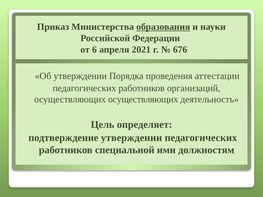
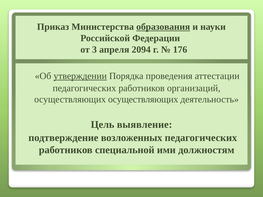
6: 6 -> 3 (94, 50)
2021: 2021 -> 2094 (141, 50)
676: 676 -> 176 (180, 50)
утверждении underline: none -> present (80, 76)
определяет: определяет -> выявление (145, 125)
подтверждение утверждении: утверждении -> возложенных (132, 138)
